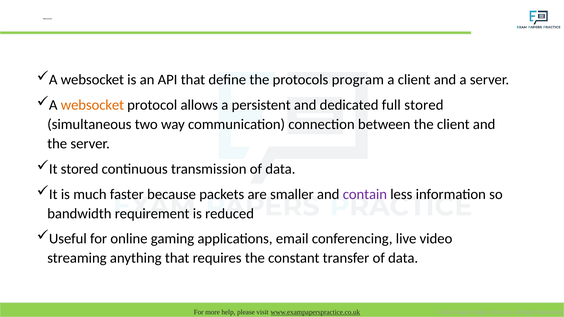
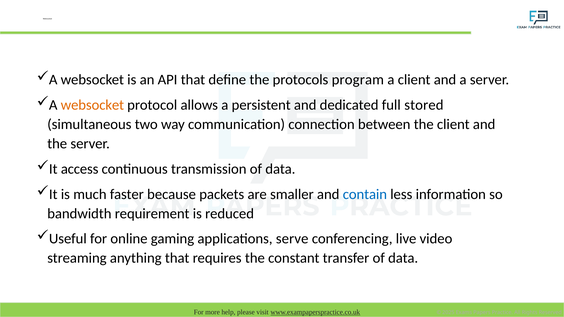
It stored: stored -> access (80, 169)
contain colour: purple -> blue (365, 194)
email: email -> serve (292, 239)
